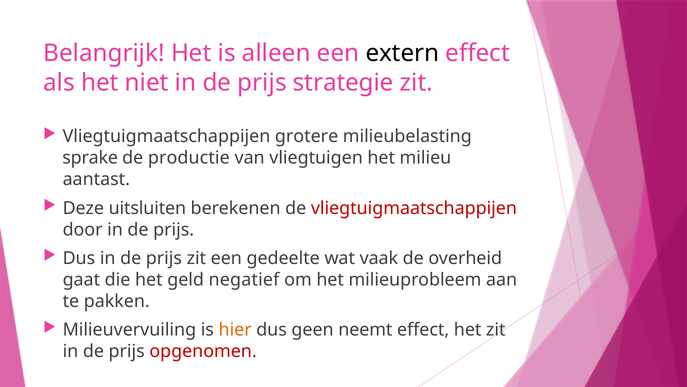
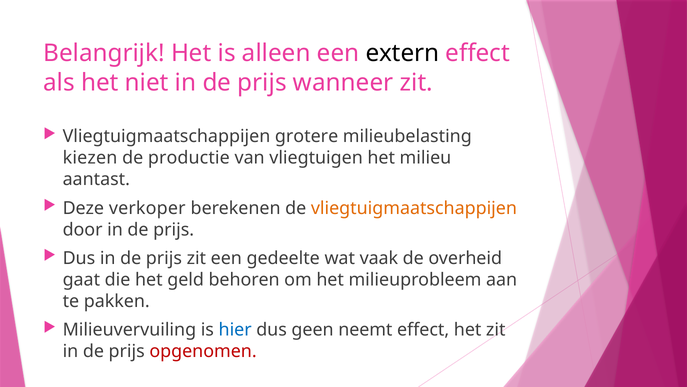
strategie: strategie -> wanneer (343, 82)
sprake: sprake -> kiezen (90, 158)
uitsluiten: uitsluiten -> verkoper (147, 208)
vliegtuigmaatschappijen colour: red -> orange (414, 208)
negatief: negatief -> behoren (244, 279)
hier colour: orange -> blue (235, 329)
